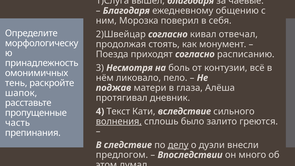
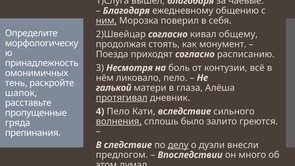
ним underline: none -> present (106, 21)
отвечал: отвечал -> общему (238, 34)
поджав: поджав -> галькой (114, 88)
протягивал underline: none -> present (122, 98)
4 Текст: Текст -> Пело (118, 111)
часть: часть -> гряда (18, 123)
